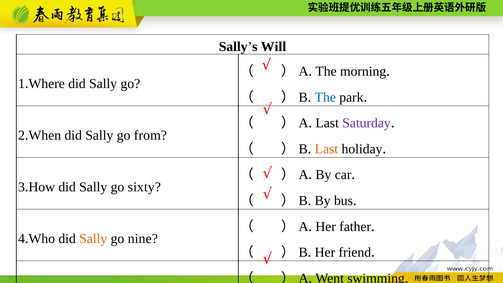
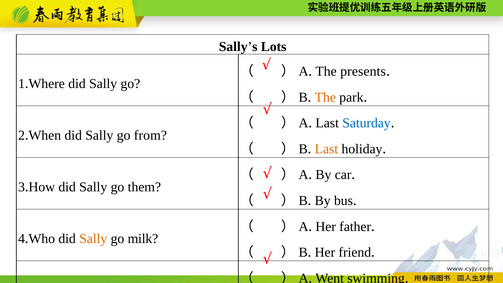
Will: Will -> Lots (274, 47)
morning: morning -> presents (363, 71)
The colour: blue -> orange (325, 97)
Saturday colour: purple -> blue (367, 123)
sixty: sixty -> them (144, 187)
nine: nine -> milk (143, 239)
